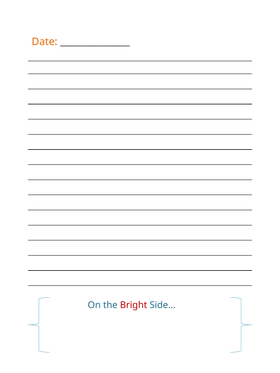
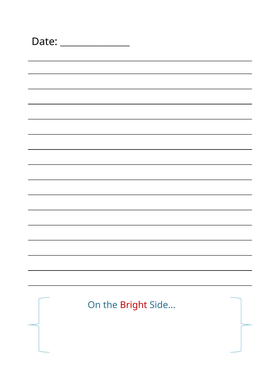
Date colour: orange -> black (45, 42)
